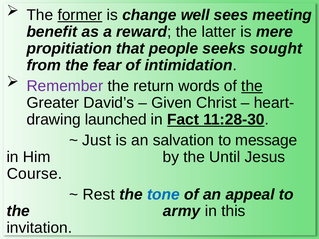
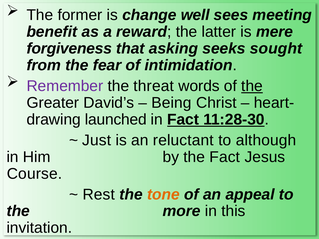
former underline: present -> none (80, 15)
propitiation: propitiation -> forgiveness (69, 49)
people: people -> asking (174, 49)
return: return -> threat (154, 86)
Given: Given -> Being (171, 103)
salvation: salvation -> reluctant (183, 140)
message: message -> although (266, 140)
the Until: Until -> Fact (225, 157)
tone colour: blue -> orange (163, 195)
army: army -> more (182, 211)
